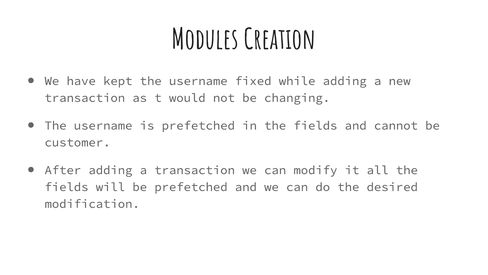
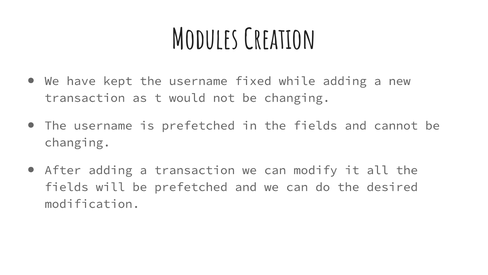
customer: customer -> changing (78, 142)
